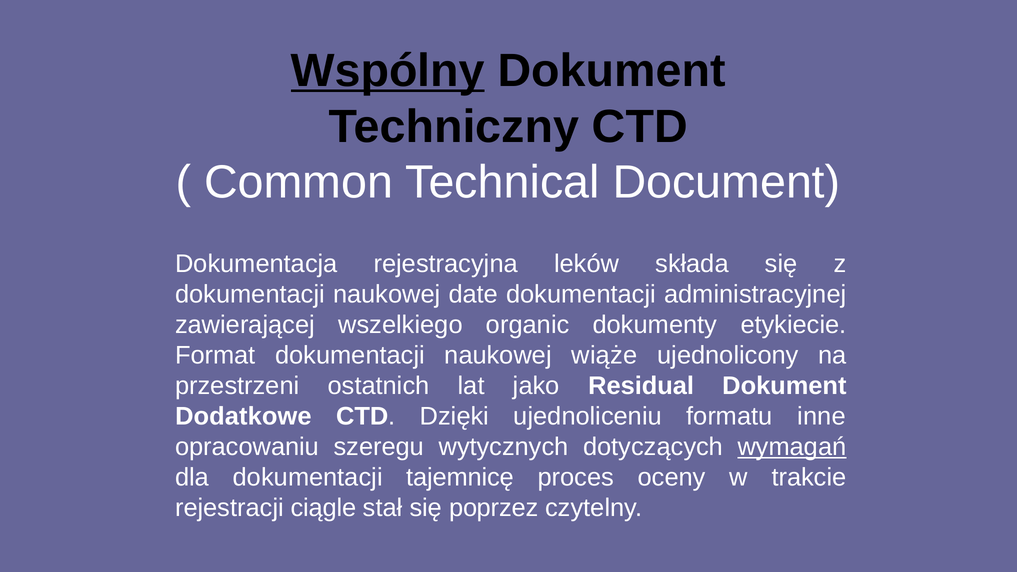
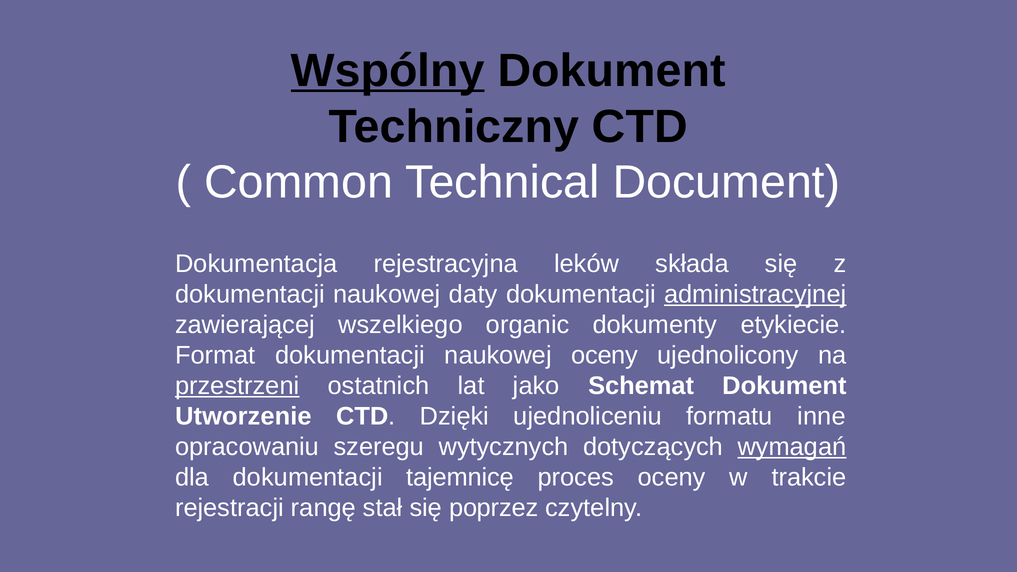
date: date -> daty (473, 294)
administracyjnej underline: none -> present (755, 294)
naukowej wiąże: wiąże -> oceny (605, 355)
przestrzeni underline: none -> present (237, 386)
Residual: Residual -> Schemat (641, 386)
Dodatkowe: Dodatkowe -> Utworzenie (243, 416)
ciągle: ciągle -> rangę (323, 508)
